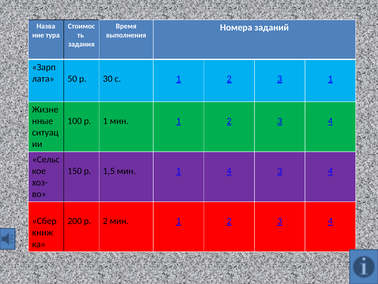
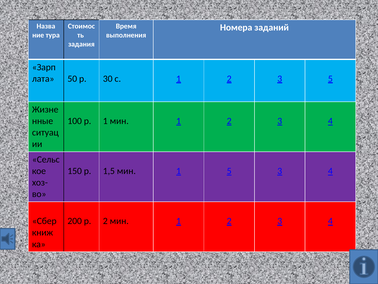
3 1: 1 -> 5 (330, 79)
1 4: 4 -> 5 (229, 171)
